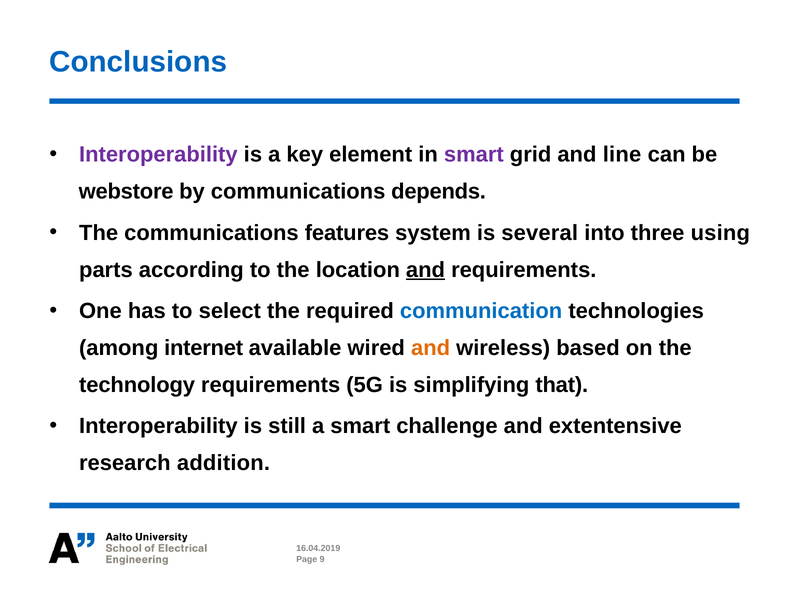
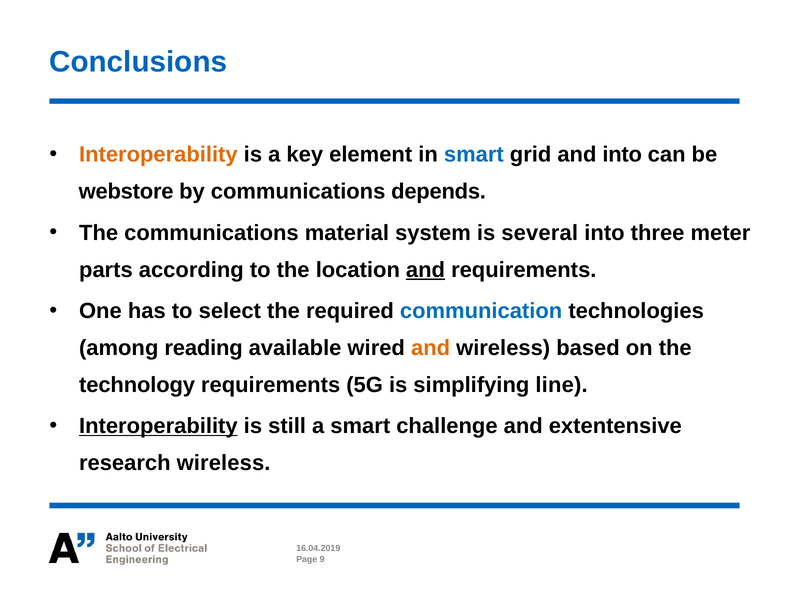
Interoperability colour: purple -> orange (158, 155)
smart colour: purple -> blue (474, 155)
and line: line -> into (622, 155)
features: features -> material (347, 233)
using: using -> meter (720, 233)
internet: internet -> reading (204, 348)
that: that -> line (562, 385)
Interoperability underline: none -> present (158, 426)
research addition: addition -> wireless (224, 463)
